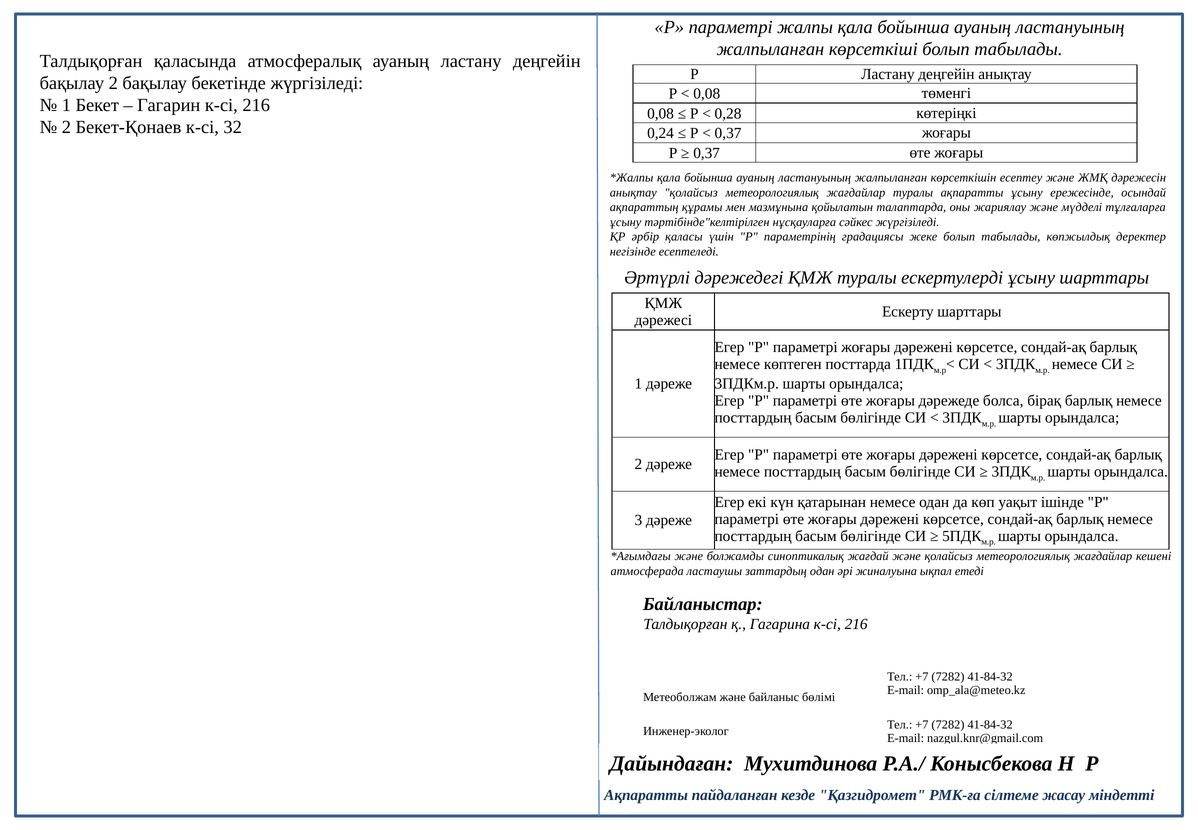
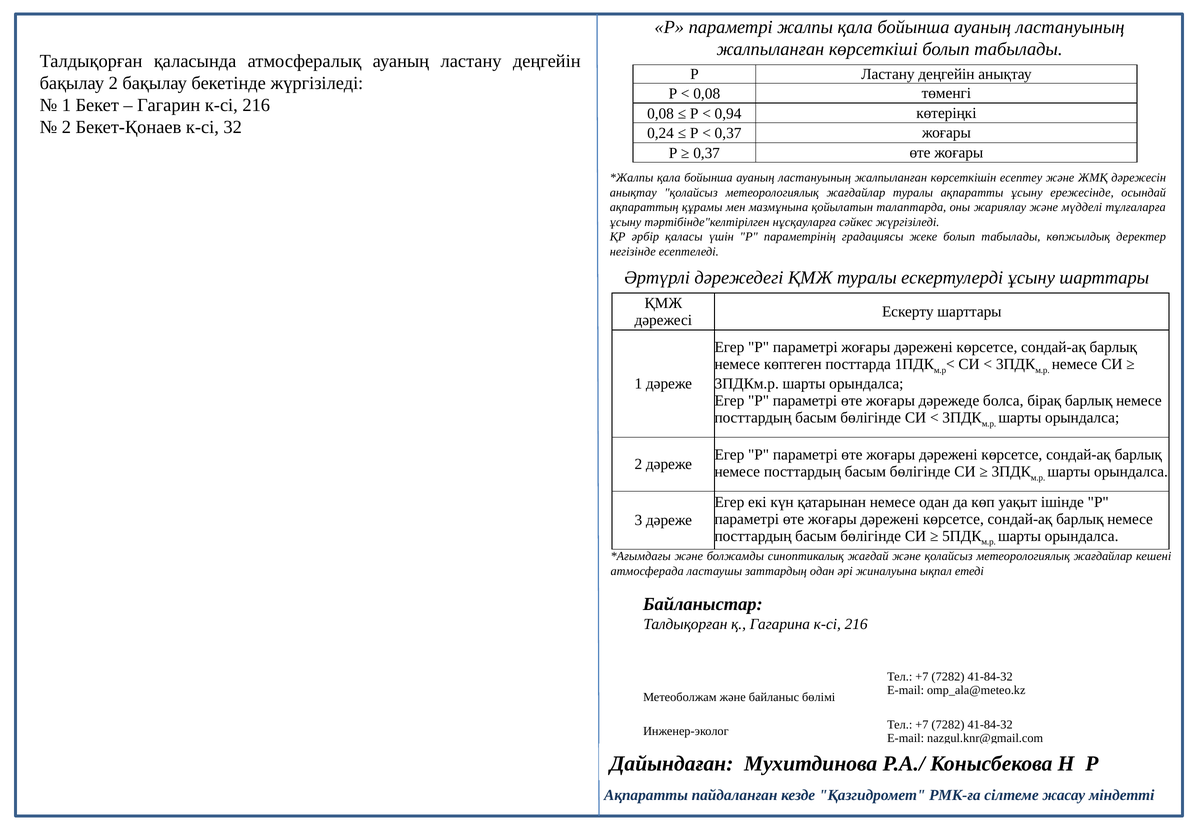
0,28: 0,28 -> 0,94 (728, 114)
